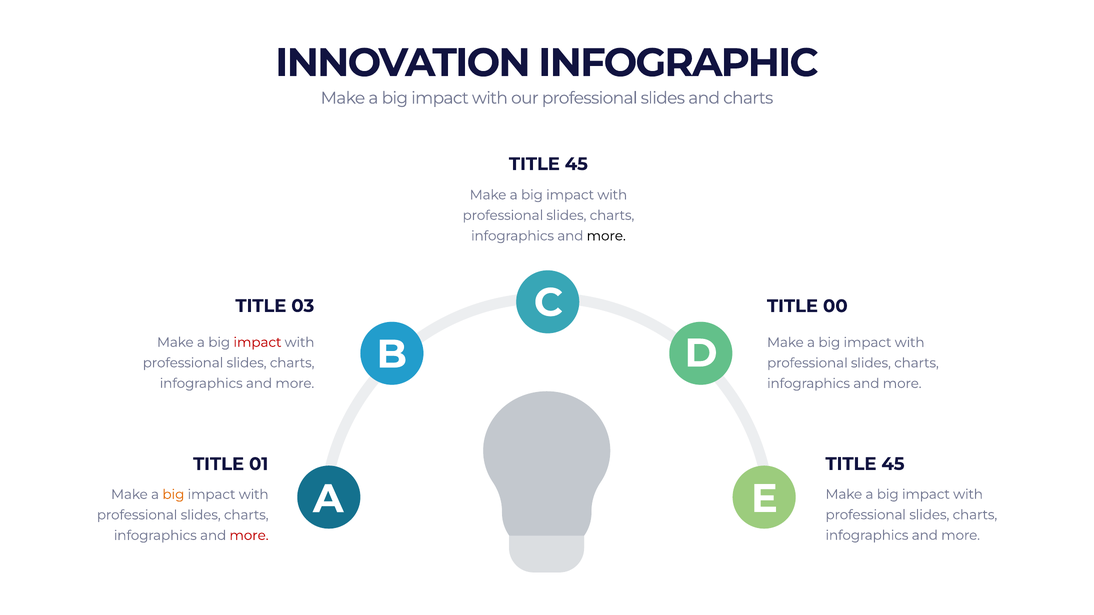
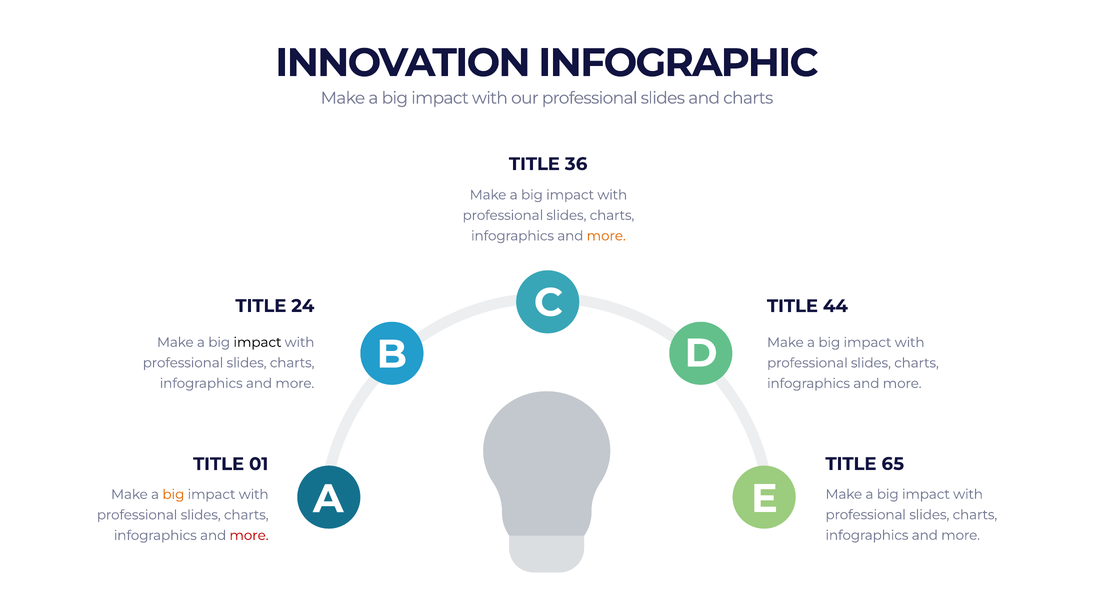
45: 45 -> 36 (576, 164)
more colour: black -> orange (606, 236)
03: 03 -> 24 (303, 306)
00: 00 -> 44 (835, 306)
impact colour: red -> black (257, 343)
45: 45 -> 65 (893, 464)
